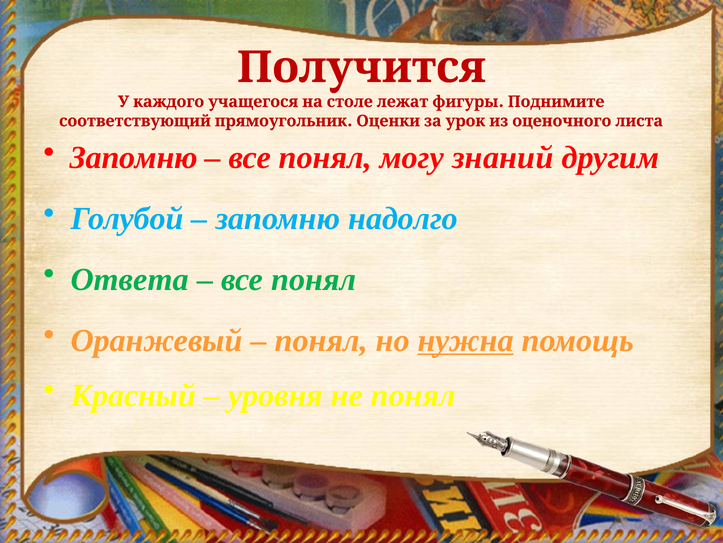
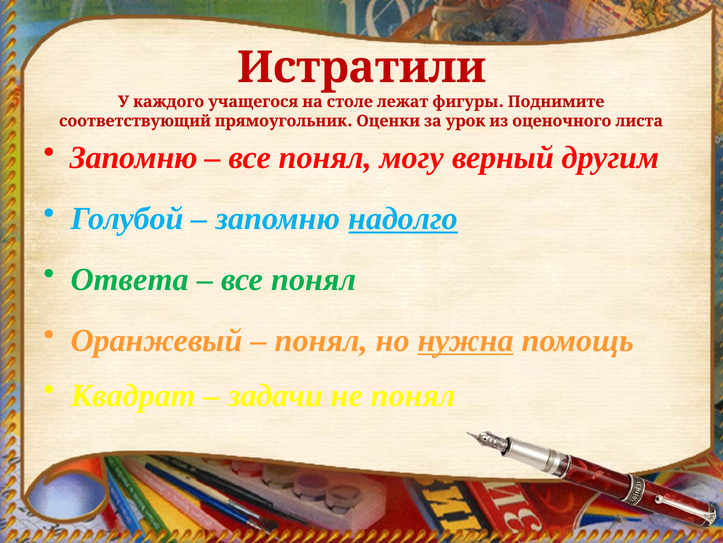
Получится: Получится -> Истратили (362, 67)
знаний: знаний -> верный (503, 157)
надолго underline: none -> present (403, 218)
Красный: Красный -> Квадрат (133, 395)
уровня: уровня -> задачи (275, 395)
